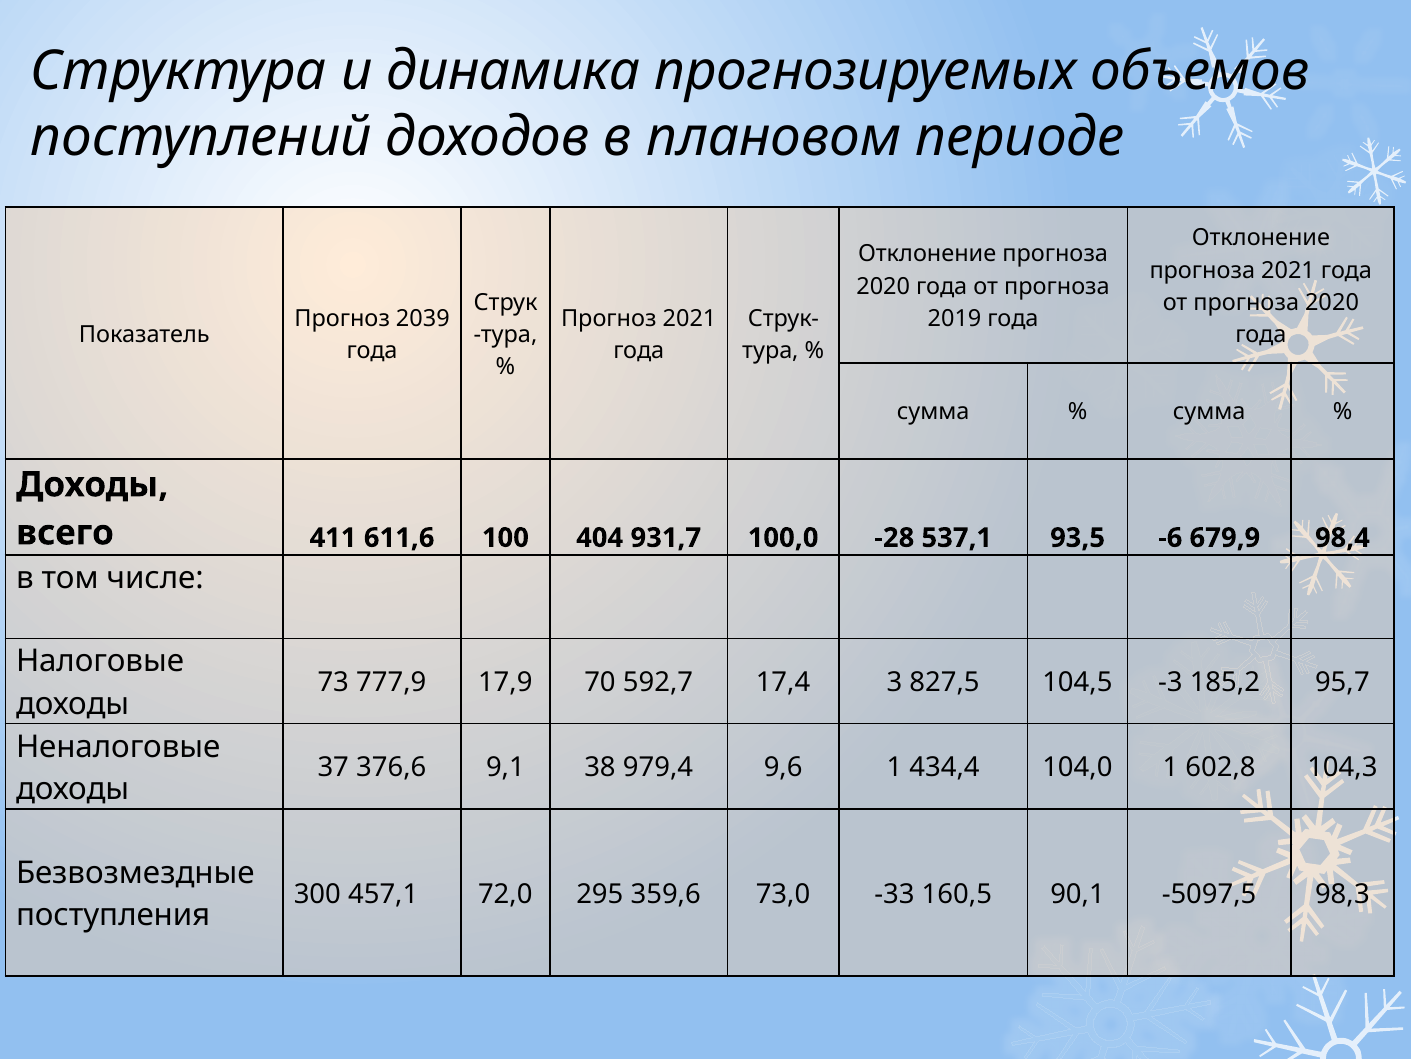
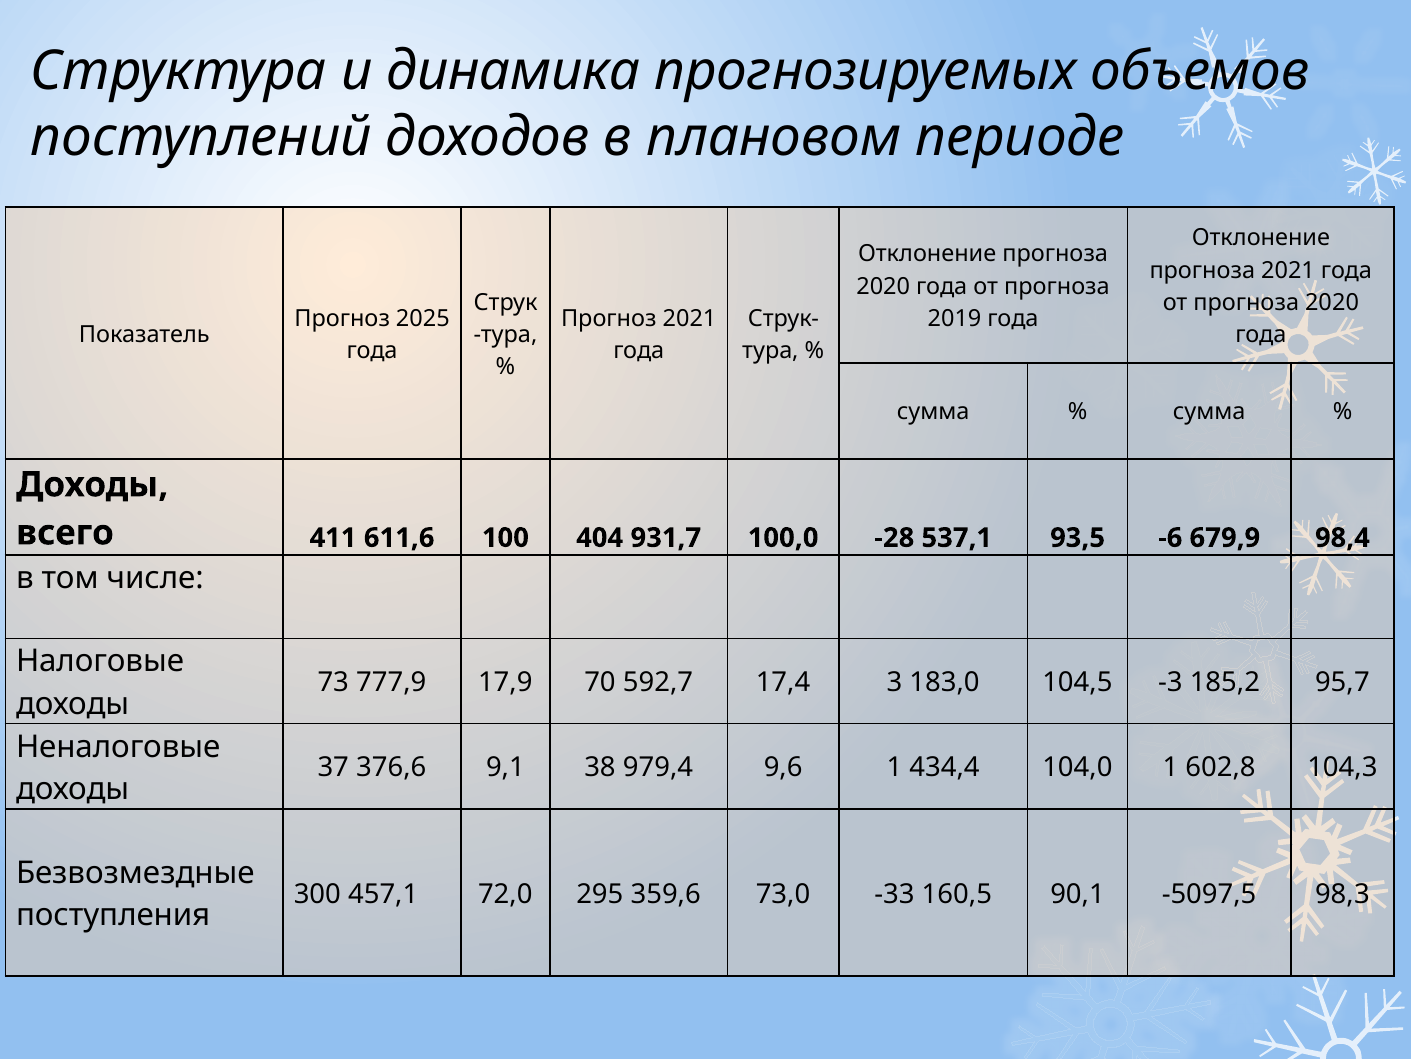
2039: 2039 -> 2025 (423, 318)
827,5: 827,5 -> 183,0 (945, 682)
